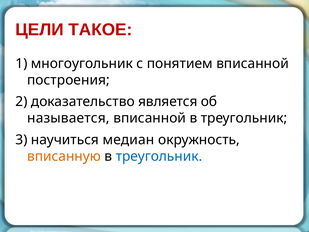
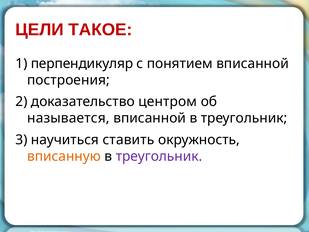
многоугольник: многоугольник -> перпендикуляр (82, 63)
является: является -> центром (168, 102)
медиан: медиан -> ставить (128, 140)
треугольник colour: blue -> purple (159, 156)
